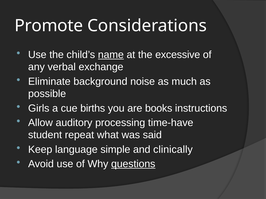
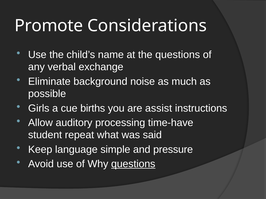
name underline: present -> none (111, 55)
the excessive: excessive -> questions (178, 55)
books: books -> assist (159, 108)
clinically: clinically -> pressure (173, 150)
